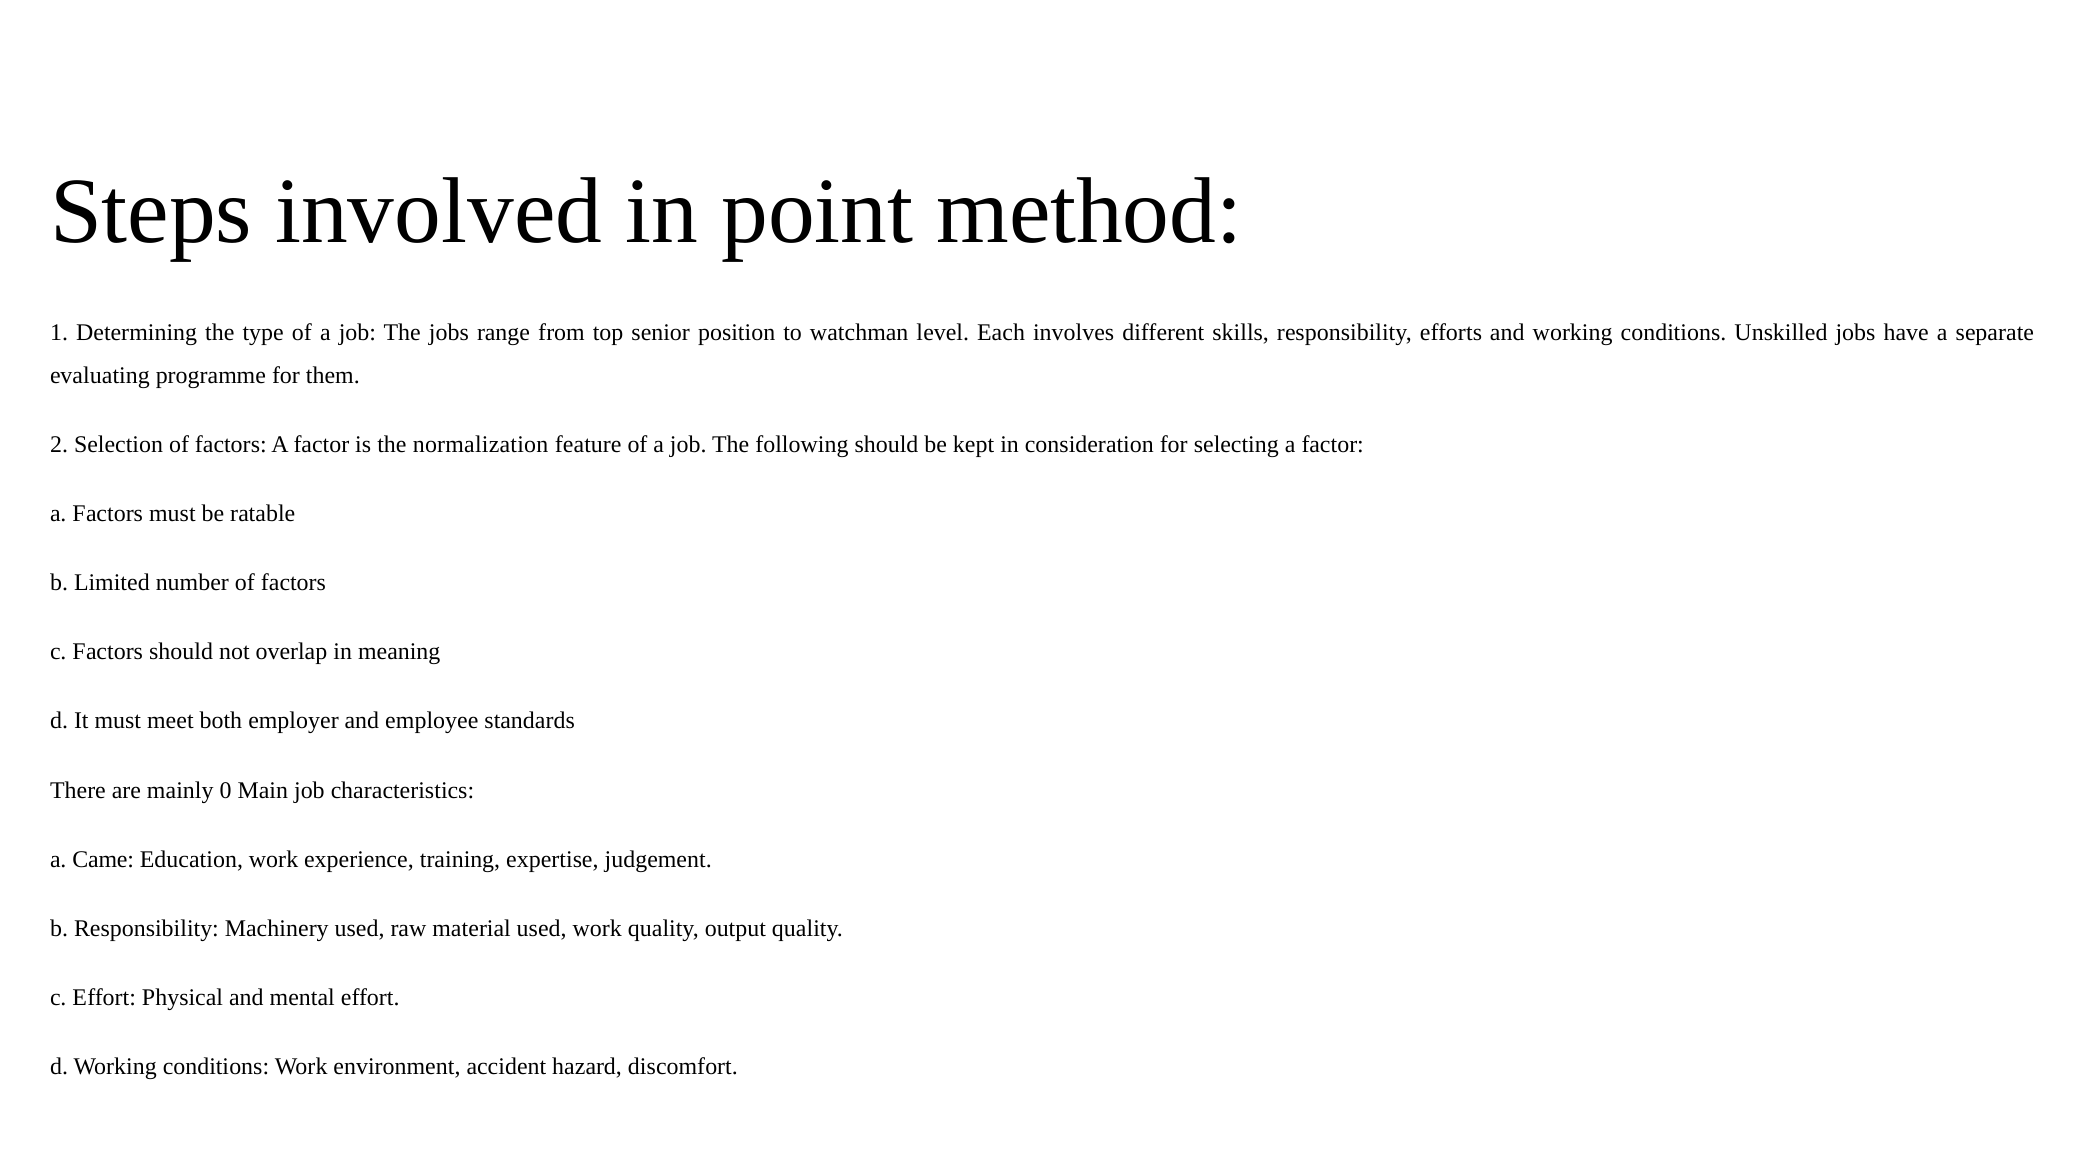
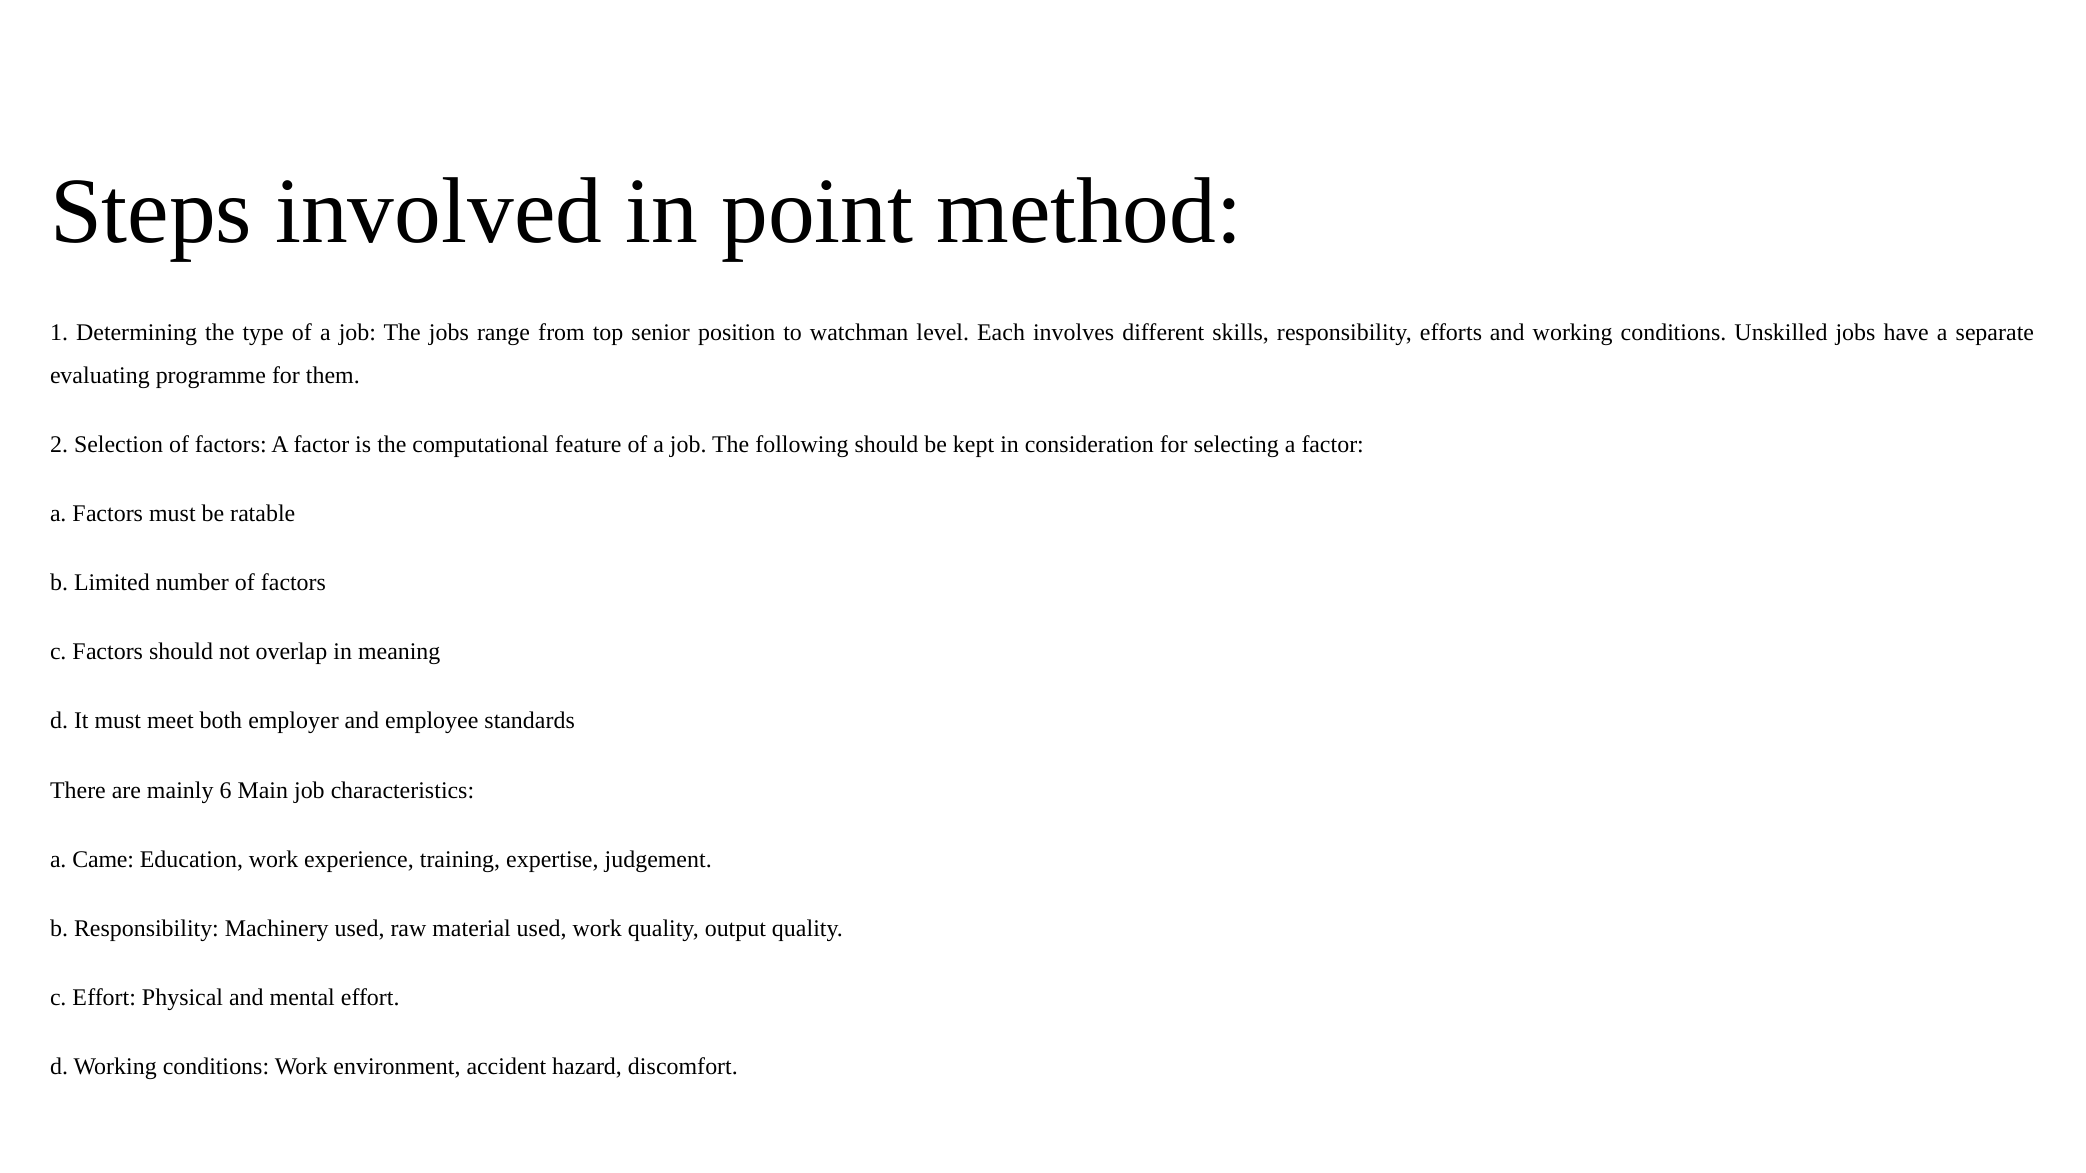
normalization: normalization -> computational (481, 445)
0: 0 -> 6 (226, 790)
